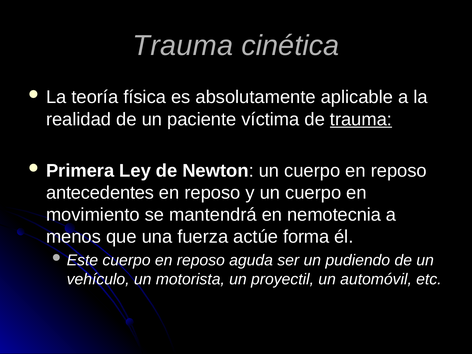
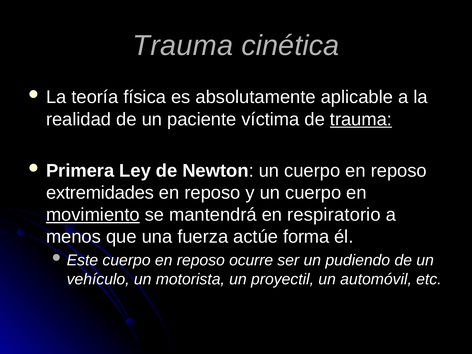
antecedentes: antecedentes -> extremidades (100, 193)
movimiento underline: none -> present (93, 215)
nemotecnia: nemotecnia -> respiratorio (334, 215)
aguda: aguda -> ocurre (251, 260)
